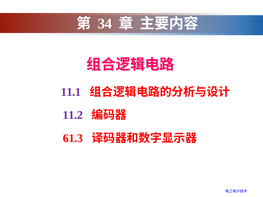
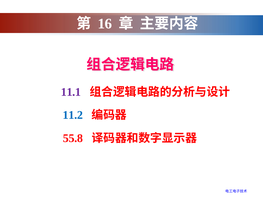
34: 34 -> 16 (105, 24)
11.2 colour: purple -> blue (73, 115)
61.3: 61.3 -> 55.8 (73, 138)
